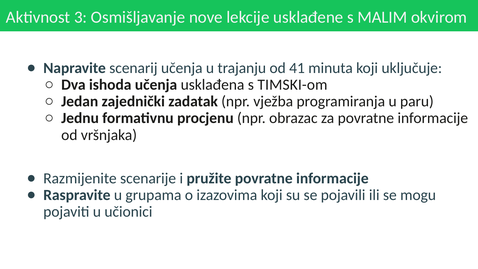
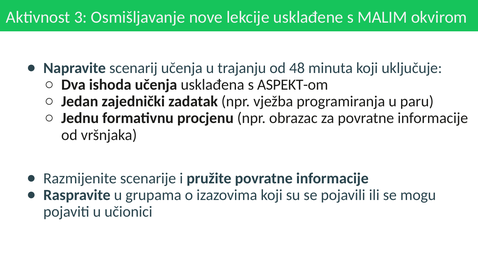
41: 41 -> 48 (297, 68)
TIMSKI-om: TIMSKI-om -> ASPEKT-om (293, 85)
